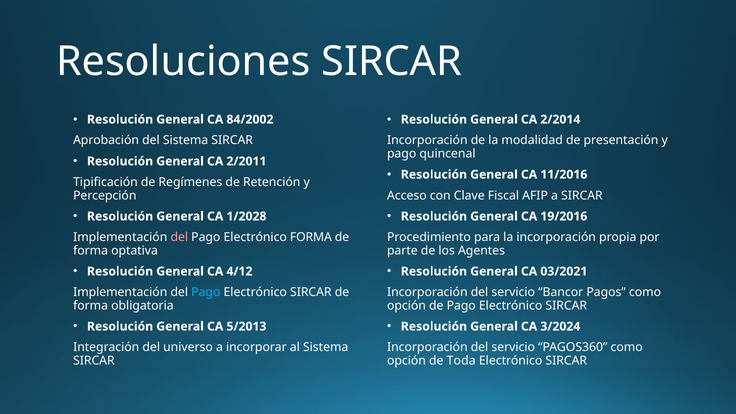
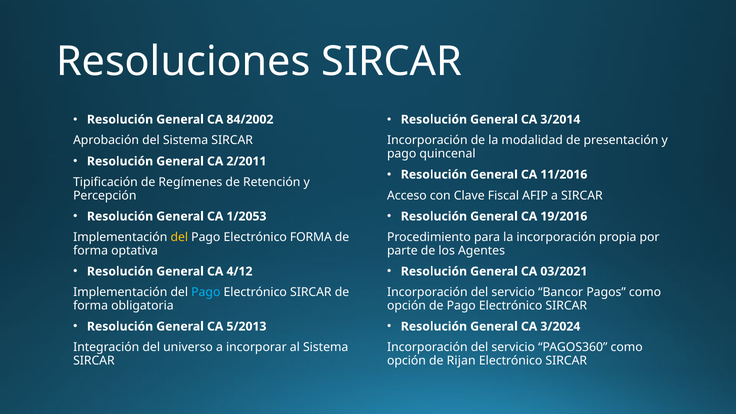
2/2014: 2/2014 -> 3/2014 (560, 120)
1/2028: 1/2028 -> 1/2053 (246, 216)
del colour: pink -> yellow (179, 237)
Toda: Toda -> Rijan (461, 361)
